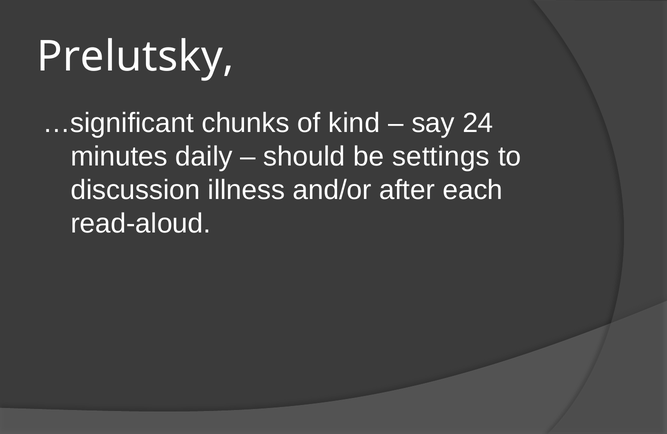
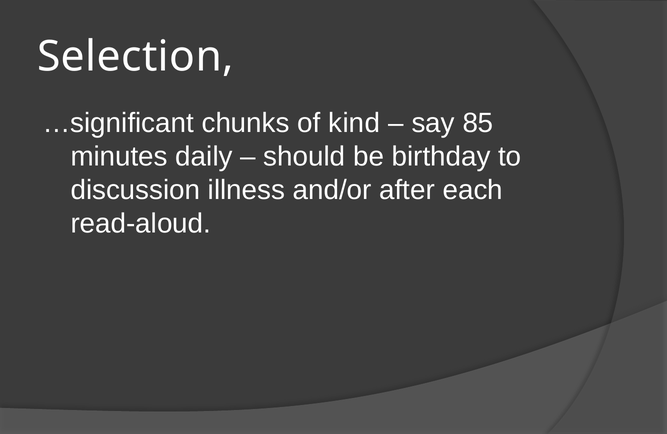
Prelutsky: Prelutsky -> Selection (135, 56)
24: 24 -> 85 (478, 123)
settings: settings -> birthday (441, 157)
